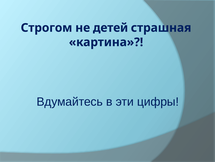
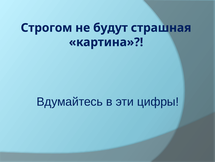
детей: детей -> будут (110, 28)
